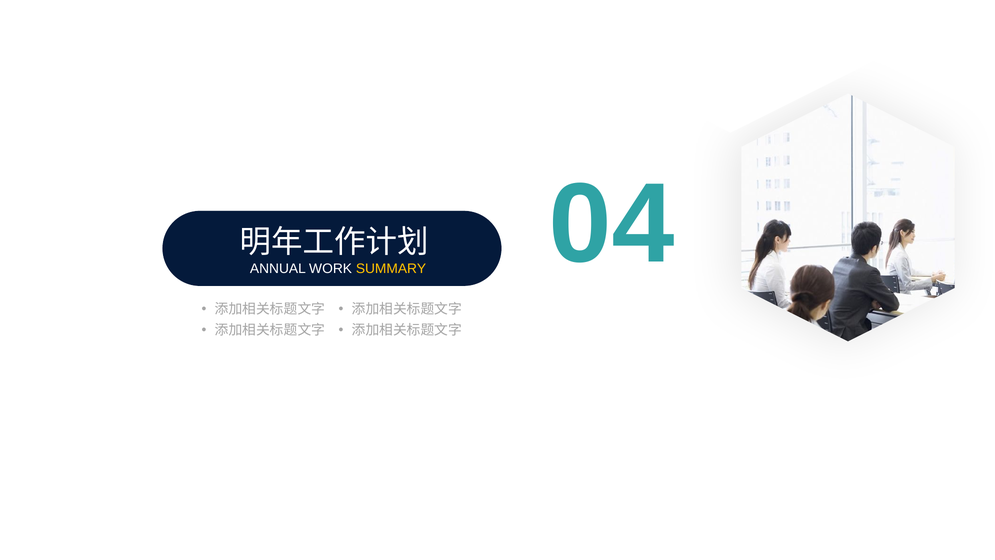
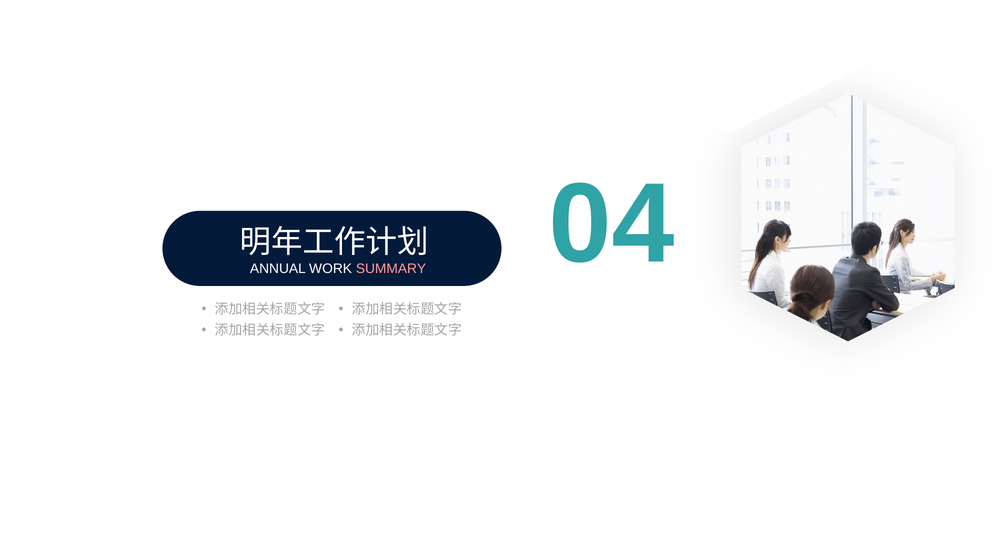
SUMMARY colour: yellow -> pink (391, 268)
